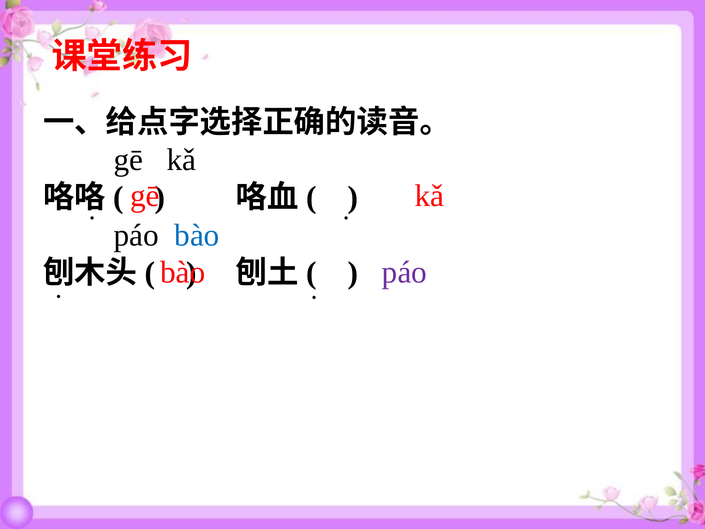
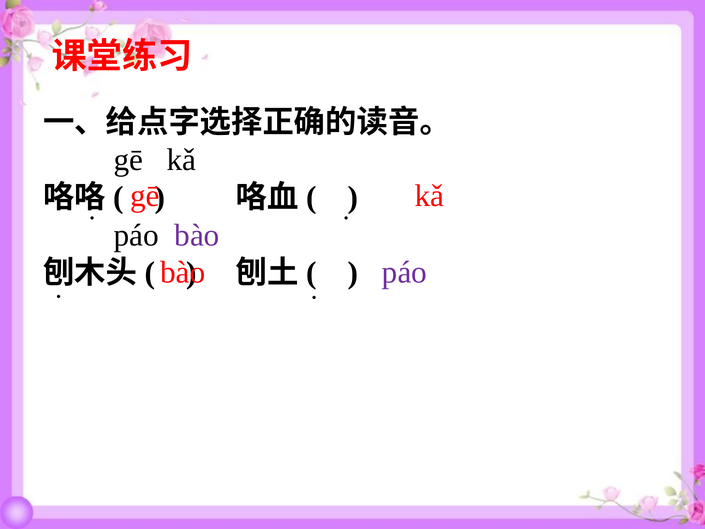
bào colour: blue -> purple (197, 235)
